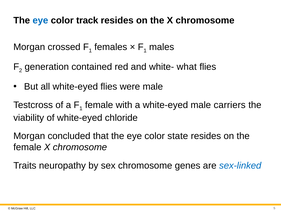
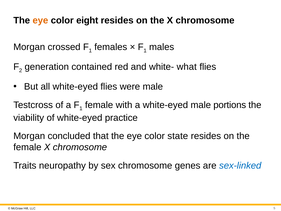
eye colour: blue -> orange (40, 20)
track: track -> eight (87, 20)
carriers: carriers -> portions (230, 105)
chloride: chloride -> practice (121, 118)
